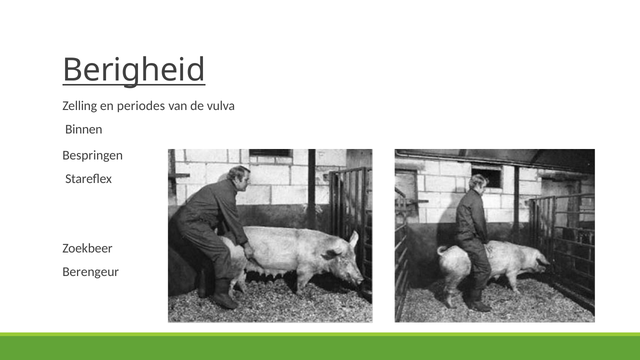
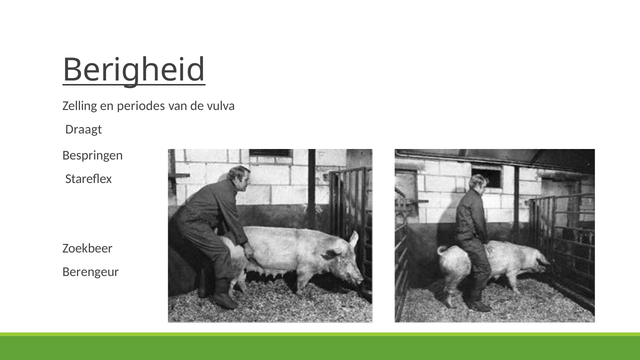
Binnen: Binnen -> Draagt (84, 129)
